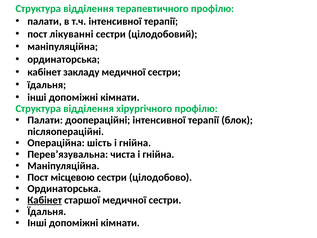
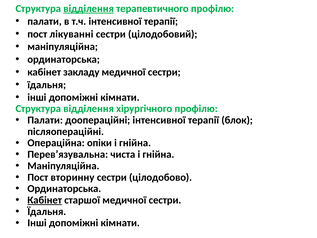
відділення underline: none -> present (89, 9)
шість: шість -> опіки (99, 143)
місцевою: місцевою -> вторинну (73, 177)
